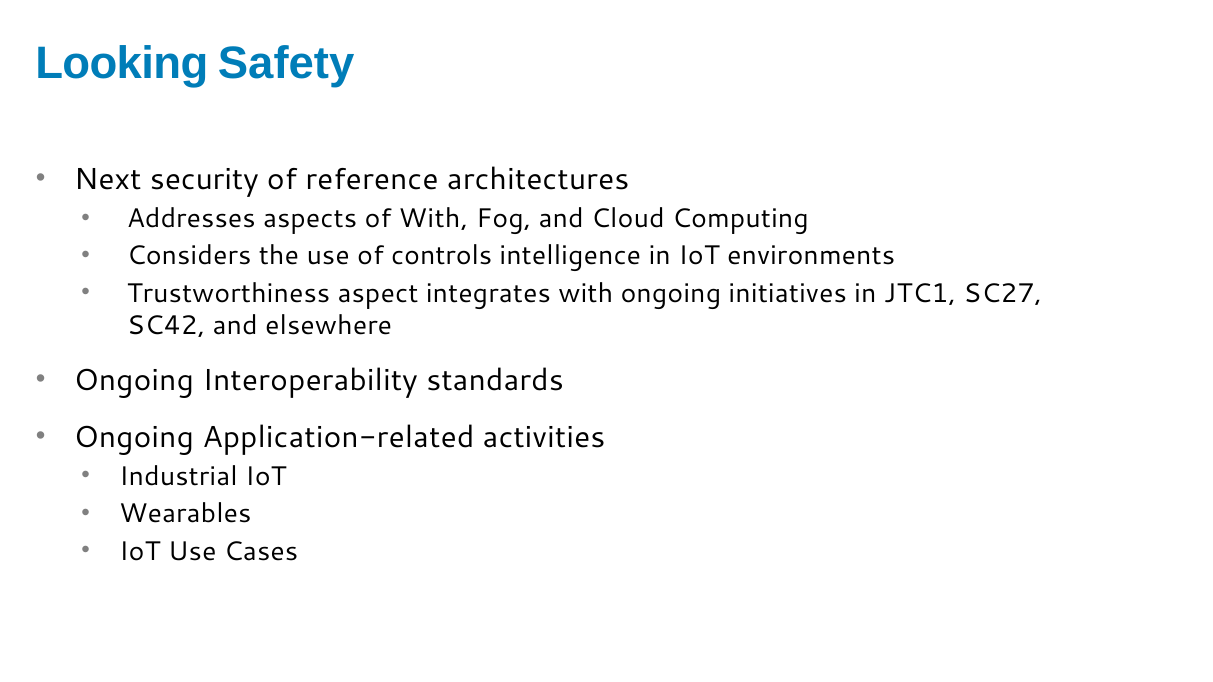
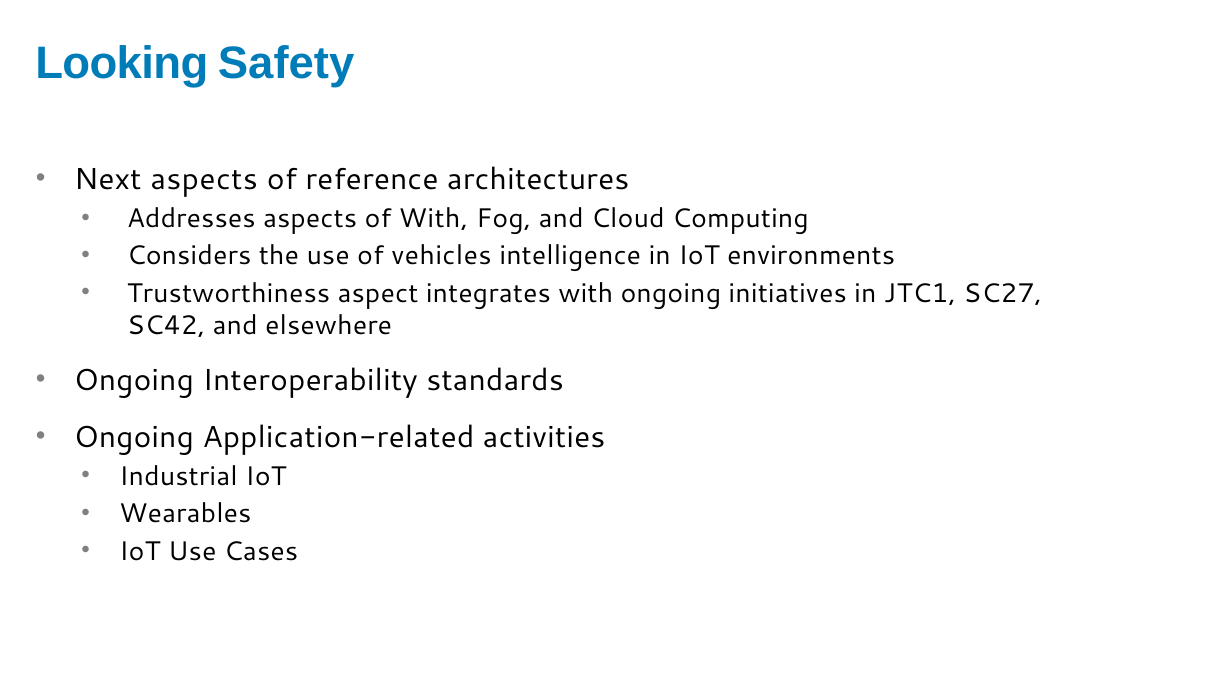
Next security: security -> aspects (204, 180)
controls: controls -> vehicles (442, 256)
